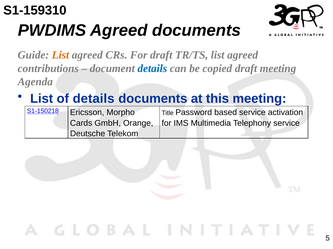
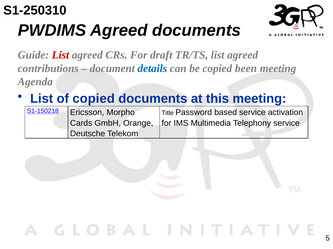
S1-159310: S1-159310 -> S1-250310 (35, 10)
List colour: orange -> red (60, 55)
copied draft: draft -> been (246, 69)
of details: details -> copied (94, 99)
